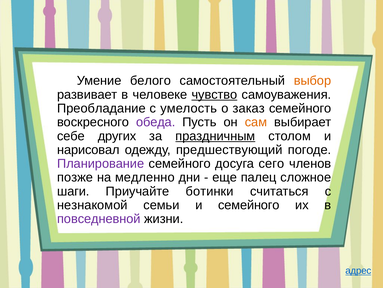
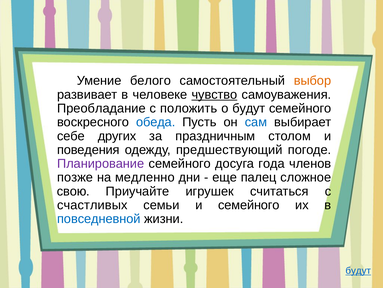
умелость: умелость -> положить (189, 108)
о заказ: заказ -> будут (249, 108)
обеда colour: purple -> blue (156, 122)
сам colour: orange -> blue (256, 122)
праздничным underline: present -> none (215, 136)
нарисовал: нарисовал -> поведения (88, 149)
сего: сего -> года (272, 163)
шаги: шаги -> свою (73, 191)
ботинки: ботинки -> игрушек (210, 191)
незнакомой: незнакомой -> счастливых (92, 205)
повседневной colour: purple -> blue (99, 218)
адрес: адрес -> будут (358, 270)
